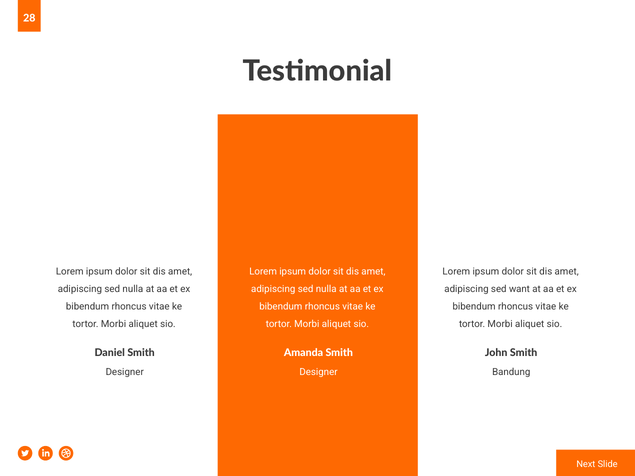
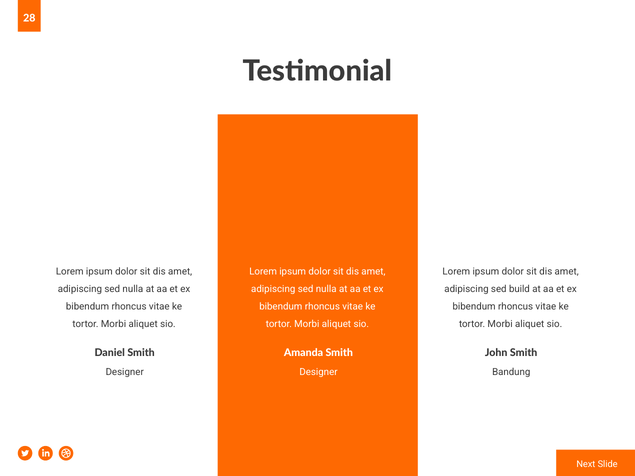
want: want -> build (519, 289)
